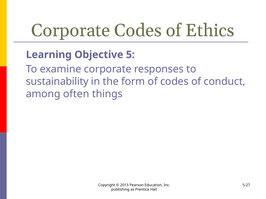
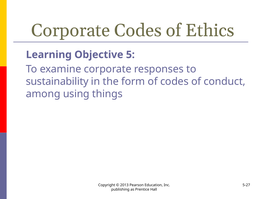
often: often -> using (76, 94)
